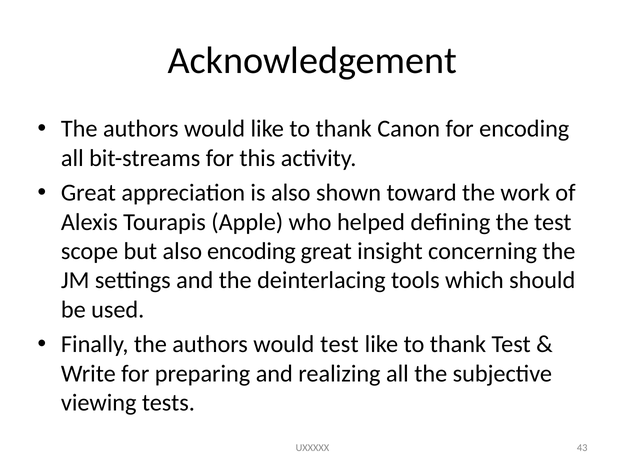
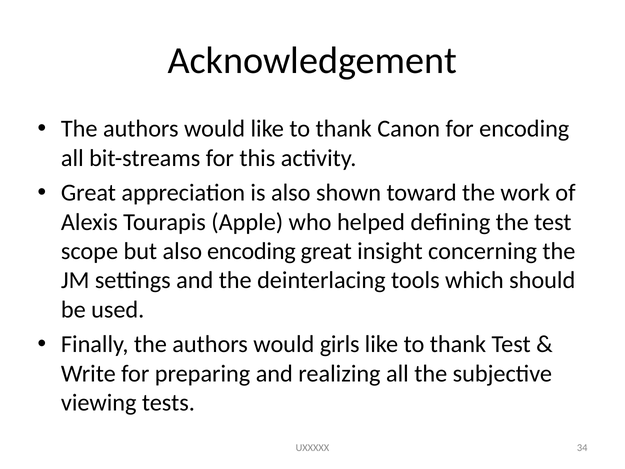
would test: test -> girls (340, 344)
43: 43 -> 34 (582, 448)
